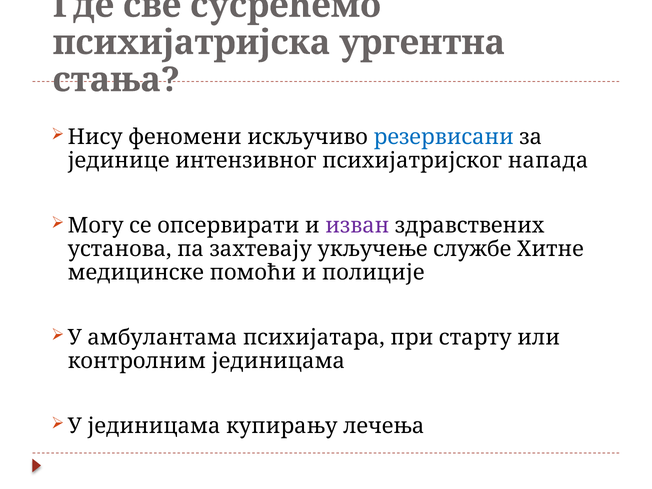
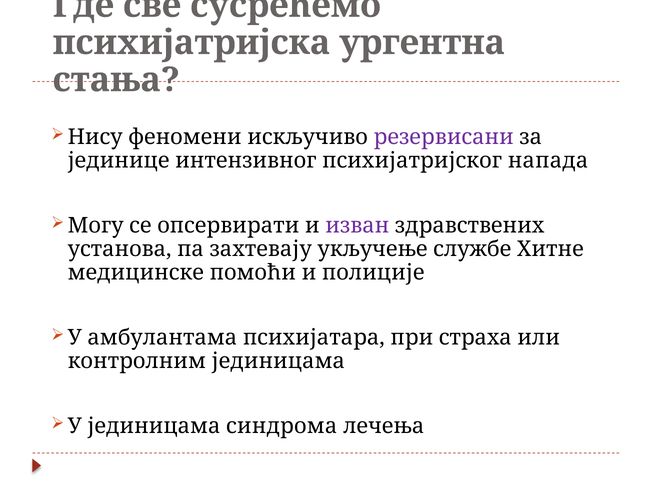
резервисани colour: blue -> purple (444, 137)
старту: старту -> страха (475, 337)
купирању: купирању -> синдрома (282, 426)
